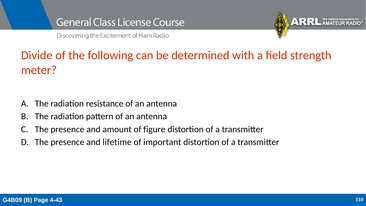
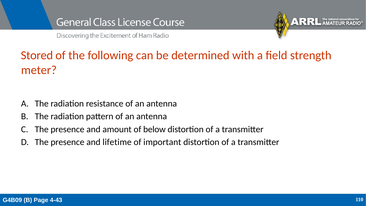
Divide: Divide -> Stored (37, 55)
figure: figure -> below (154, 129)
